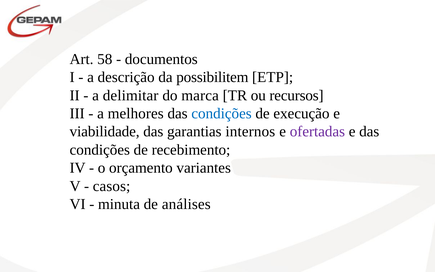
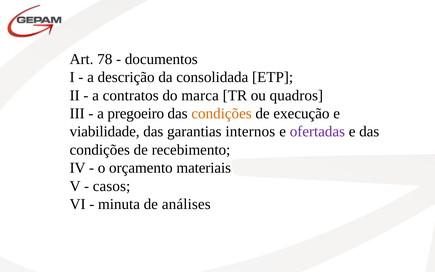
58: 58 -> 78 (105, 59)
possibilitem: possibilitem -> consolidada (212, 77)
delimitar: delimitar -> contratos (131, 95)
recursos: recursos -> quadros (296, 95)
melhores: melhores -> pregoeiro (136, 113)
condições colour: blue -> orange (222, 113)
variantes: variantes -> materiais (204, 168)
